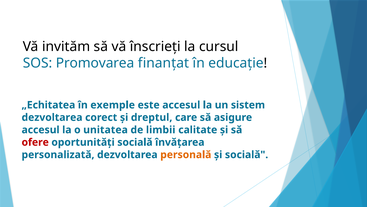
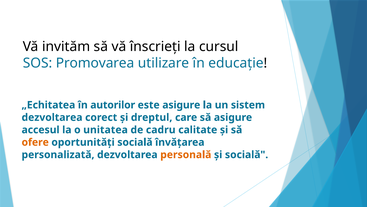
finanțat: finanțat -> utilizare (164, 63)
exemple: exemple -> autorilor (113, 105)
este accesul: accesul -> asigure (181, 105)
limbii: limbii -> cadru (161, 130)
ofere colour: red -> orange (35, 142)
